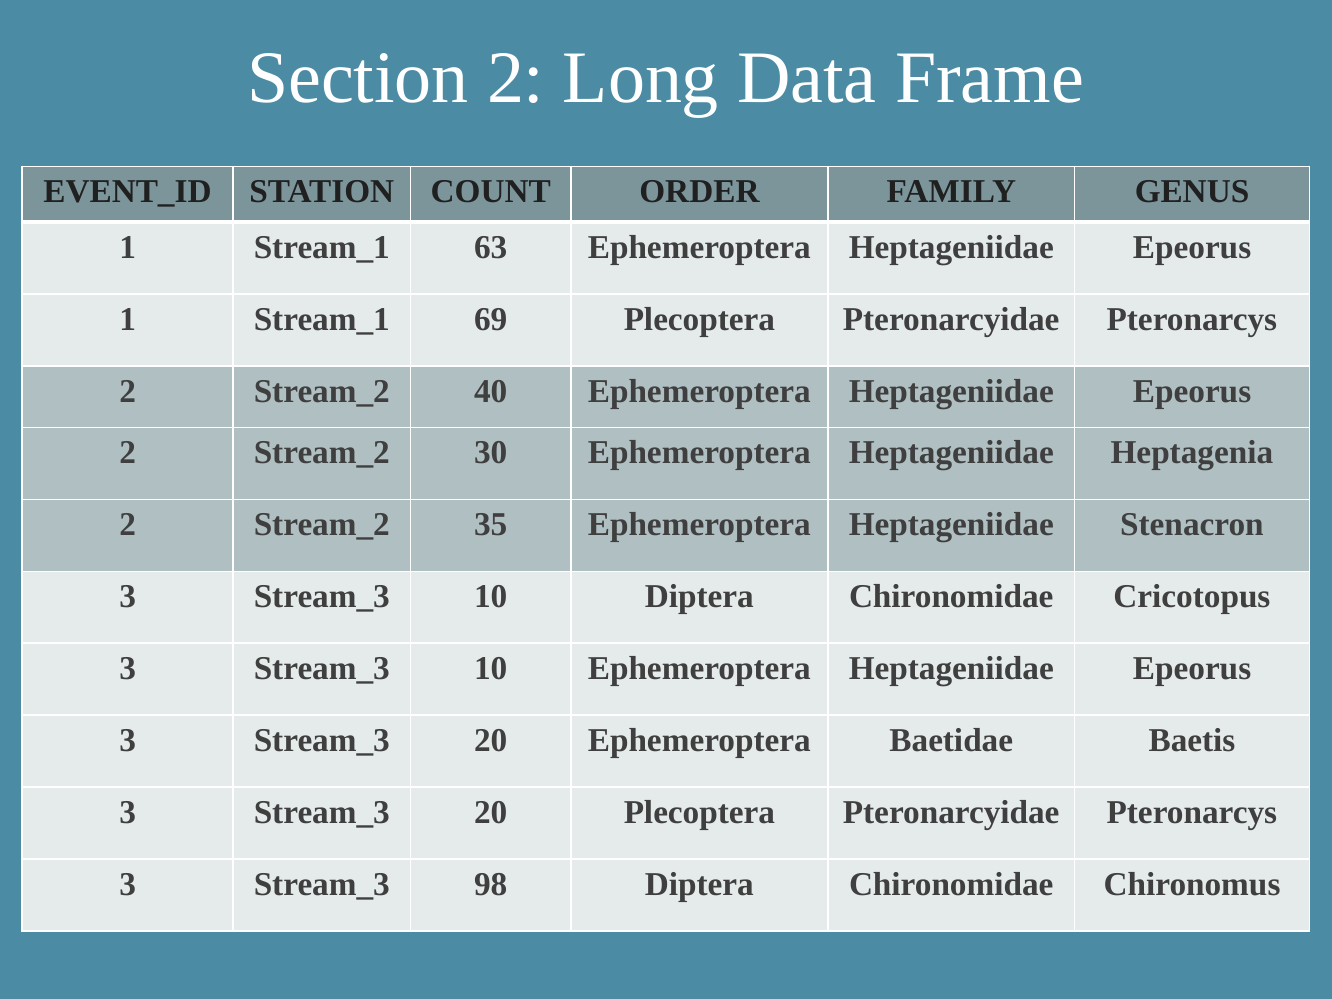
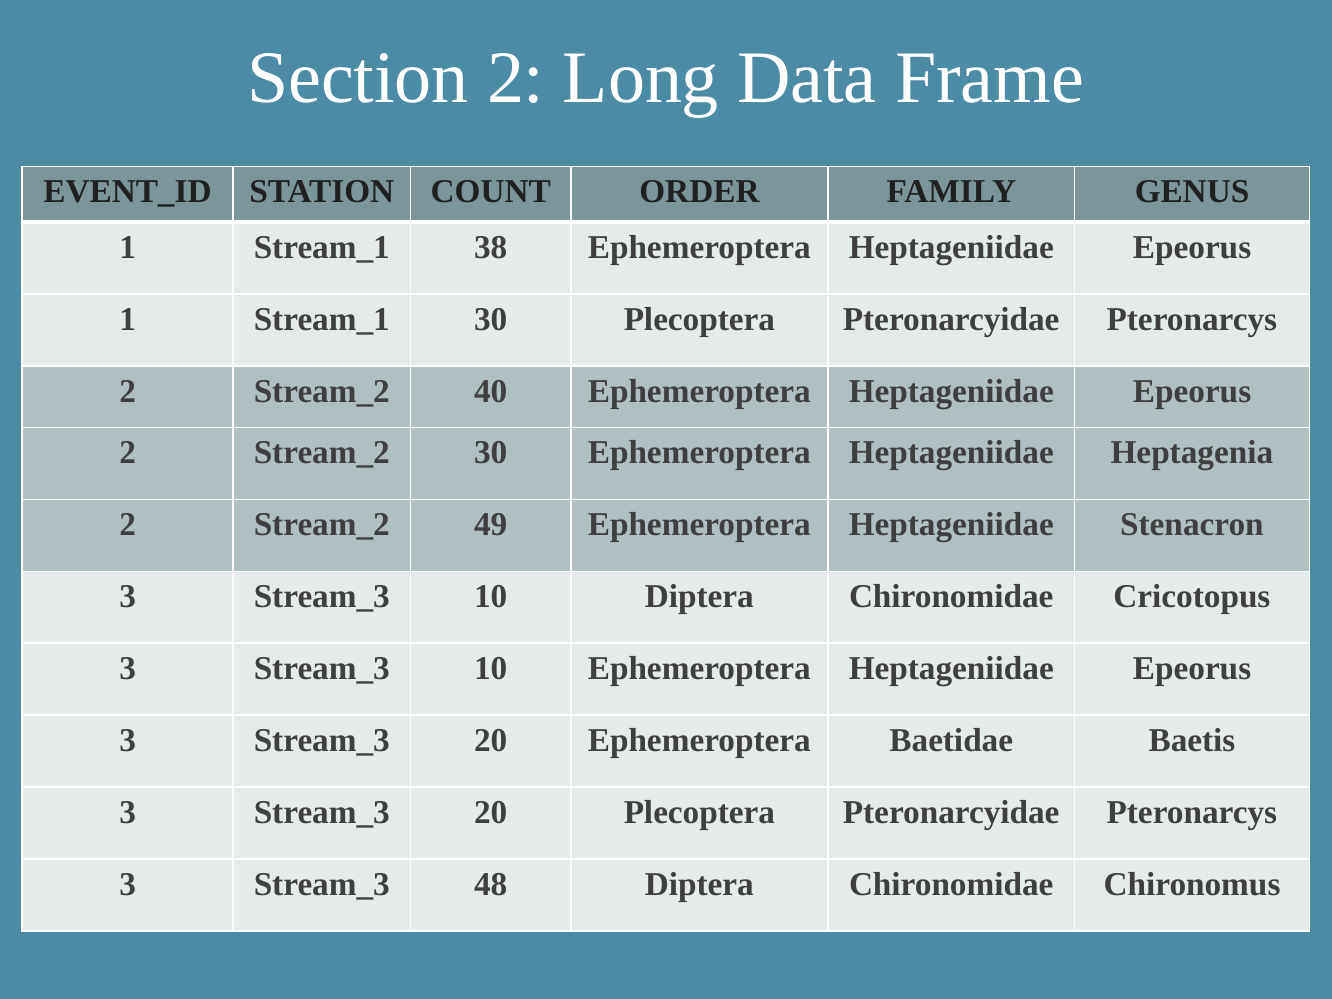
63: 63 -> 38 (491, 247)
69: 69 -> 30 (491, 319)
35: 35 -> 49 (491, 525)
98: 98 -> 48 (491, 884)
